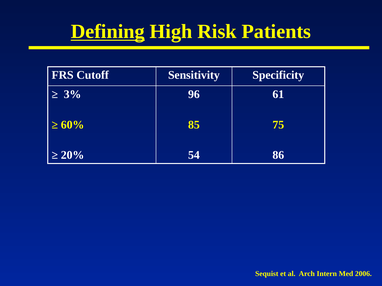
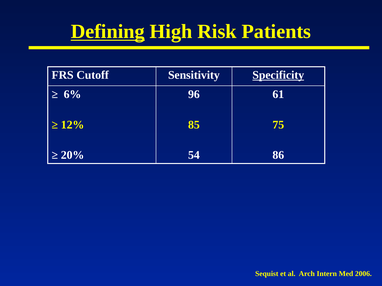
Specificity underline: none -> present (278, 75)
3%: 3% -> 6% (72, 94)
60%: 60% -> 12% (73, 125)
